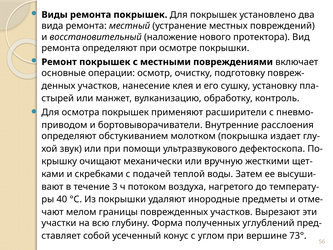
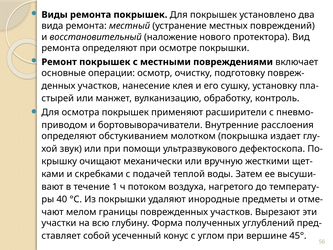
3: 3 -> 1 (115, 187)
73°: 73° -> 45° (298, 236)
